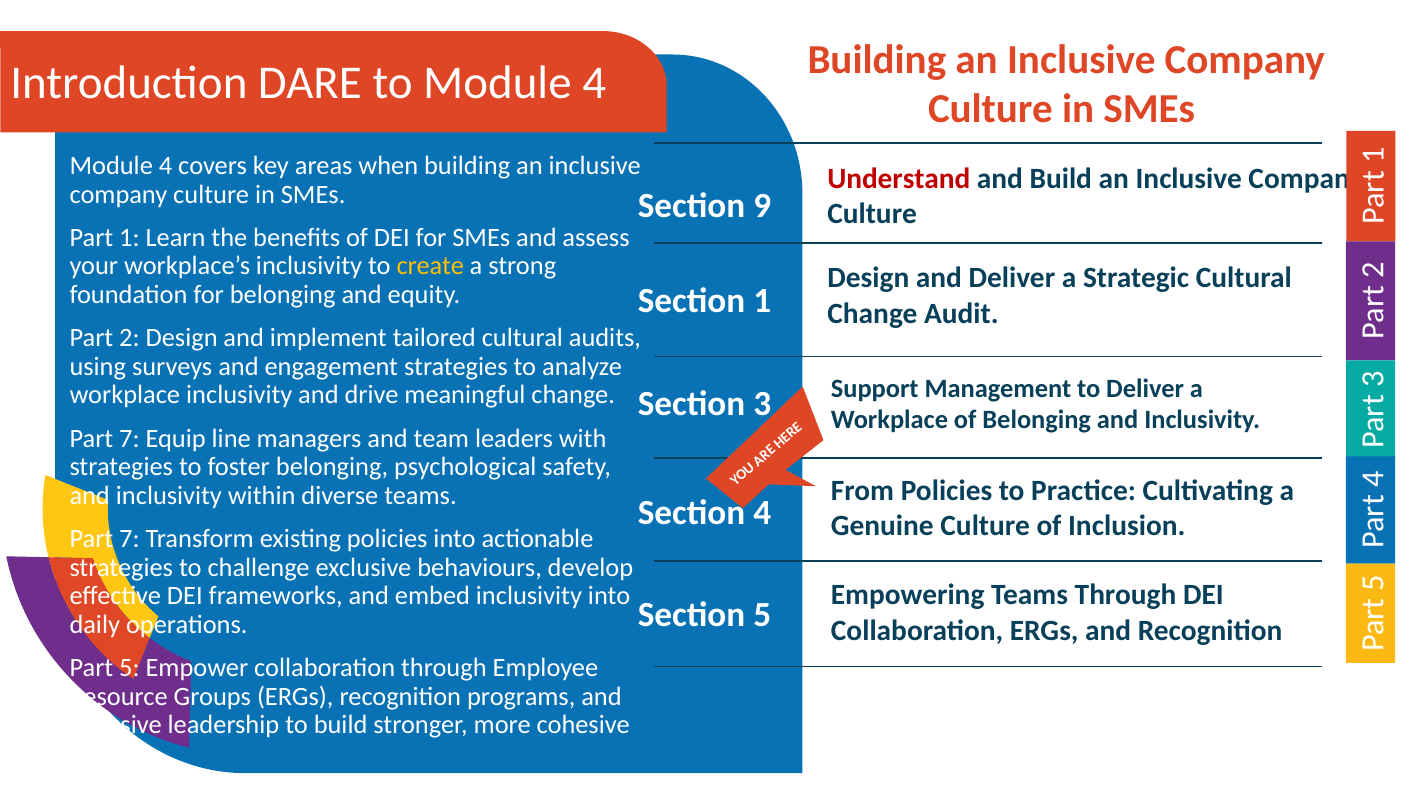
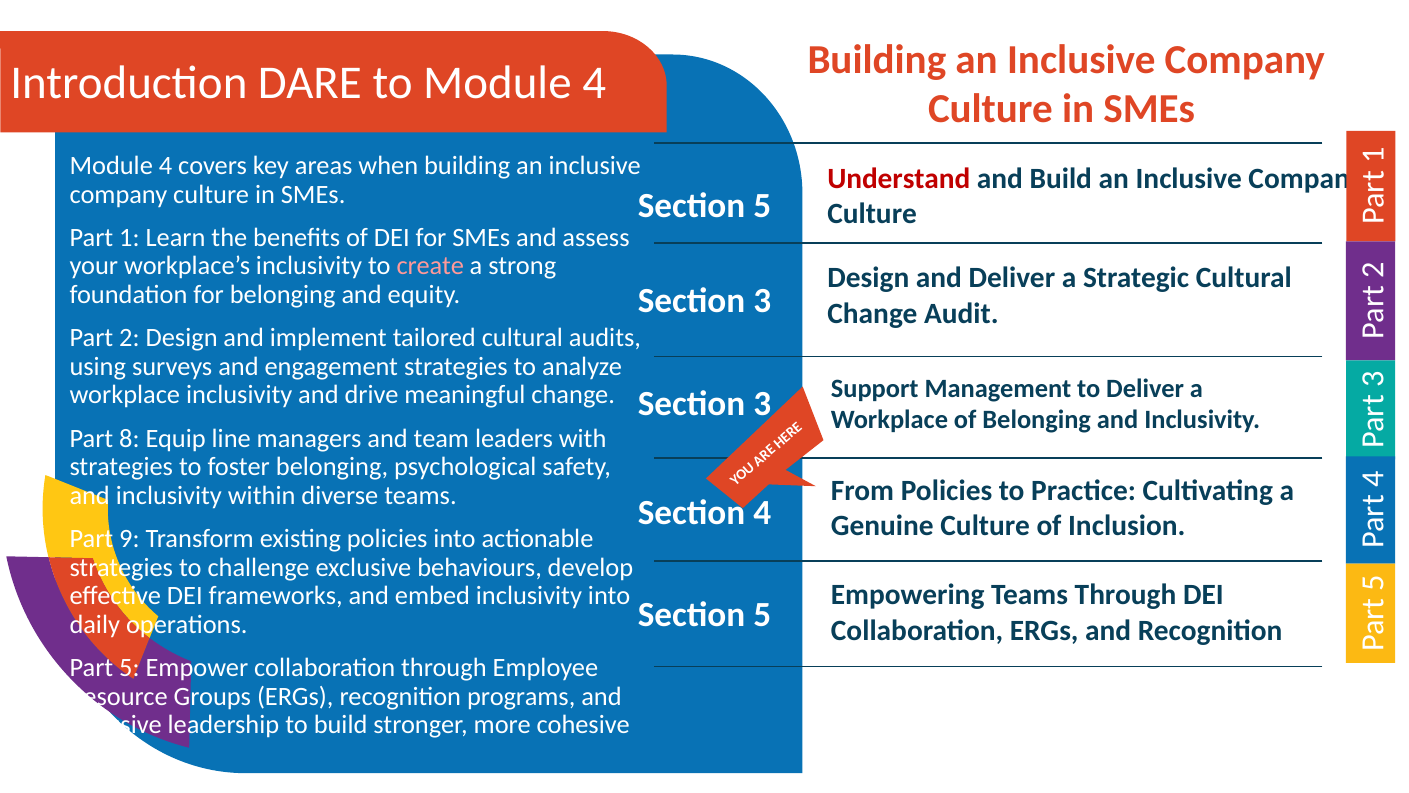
9: 9 -> 5 (762, 206)
create colour: yellow -> pink (430, 266)
1: 1 -> 3 (762, 301)
7: 7 -> 8 (129, 438)
7: 7 -> 9 (129, 538)
